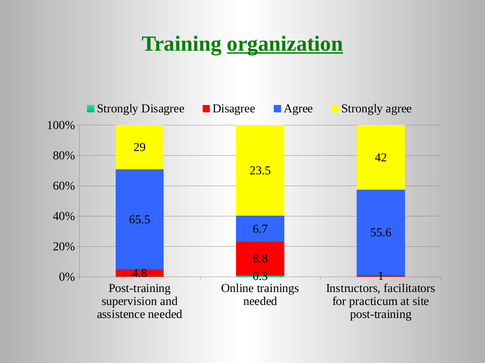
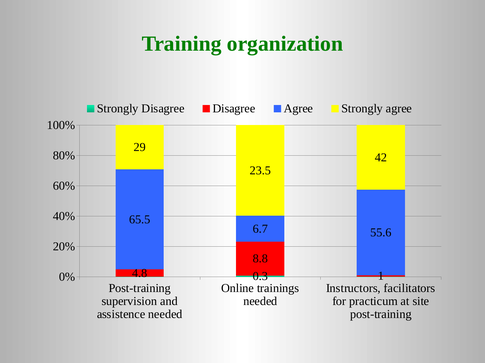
organization underline: present -> none (285, 44)
